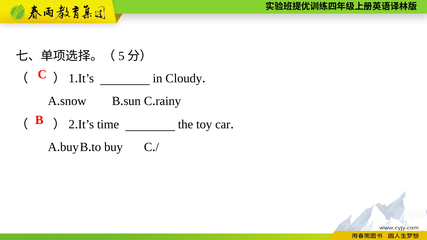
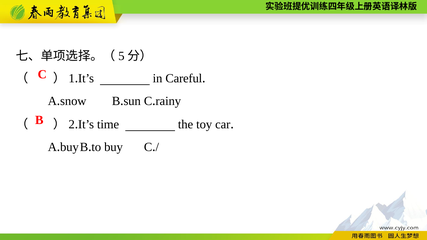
Cloudy: Cloudy -> Careful (184, 79)
